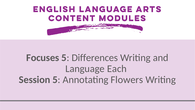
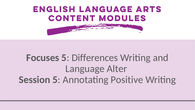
Each: Each -> Alter (117, 68)
Flowers: Flowers -> Positive (127, 79)
